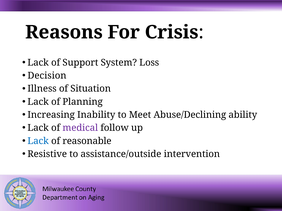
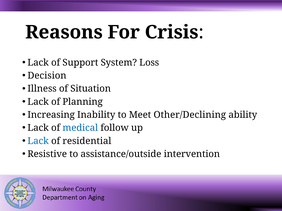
Abuse/Declining: Abuse/Declining -> Other/Declining (190, 115)
medical colour: purple -> blue (80, 128)
reasonable: reasonable -> residential (87, 141)
